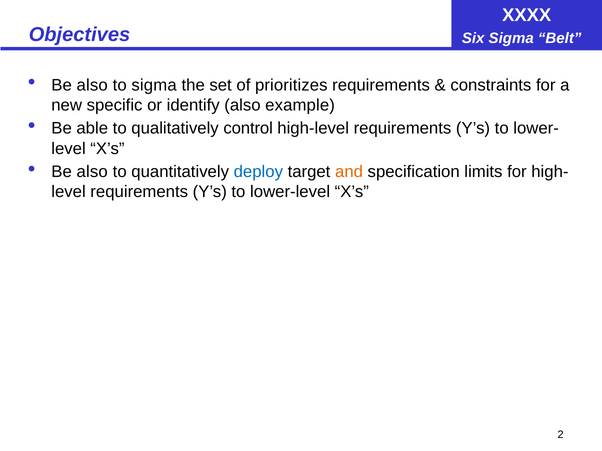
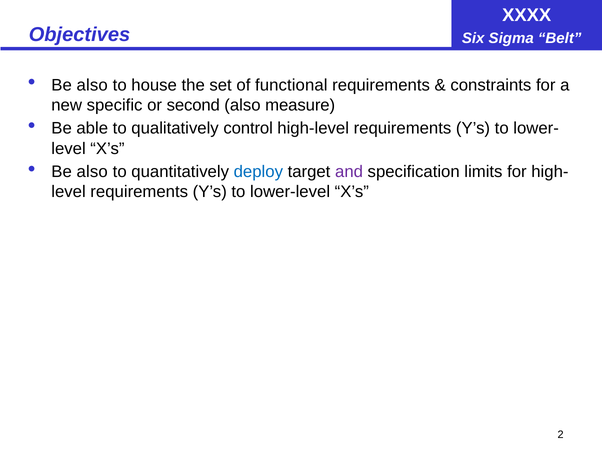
to sigma: sigma -> house (154, 85)
prioritizes: prioritizes -> functional (291, 85)
identify: identify -> second (193, 105)
example: example -> measure (300, 105)
and colour: orange -> purple (349, 172)
